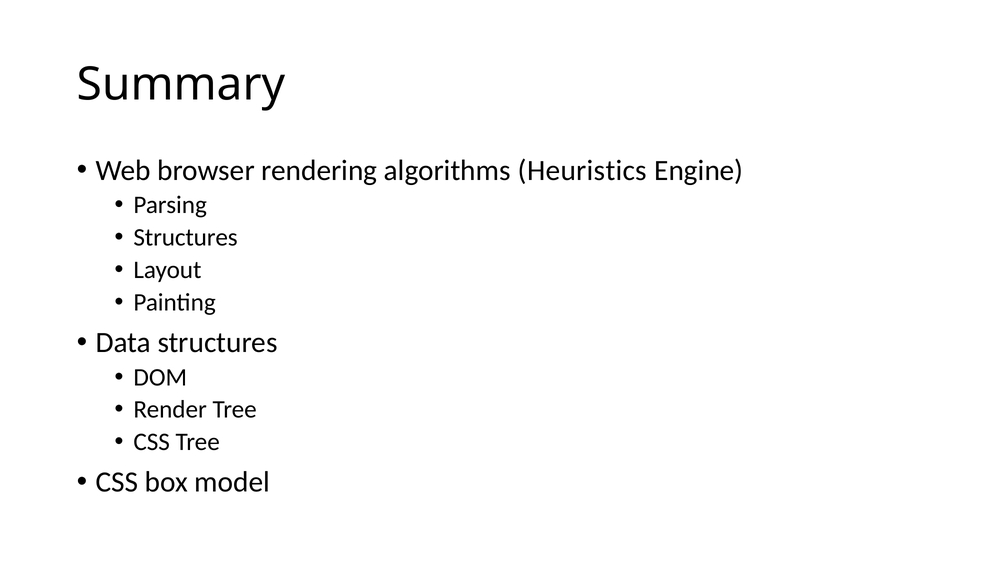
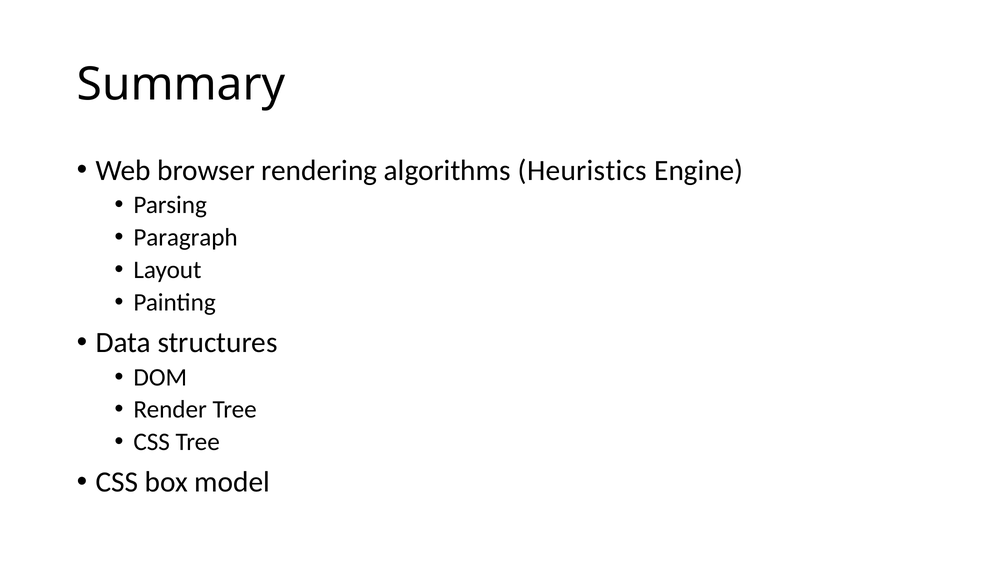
Structures: Structures -> Paragraph (186, 237)
